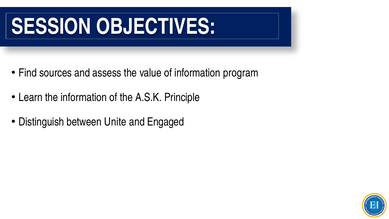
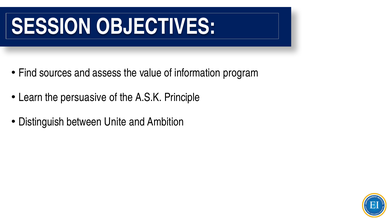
the information: information -> persuasive (84, 97)
Engaged: Engaged -> Ambition (166, 122)
